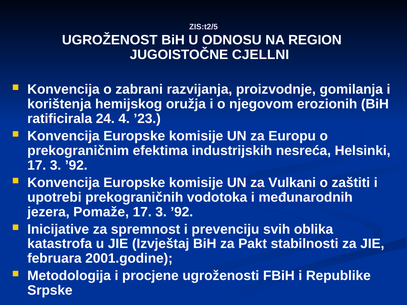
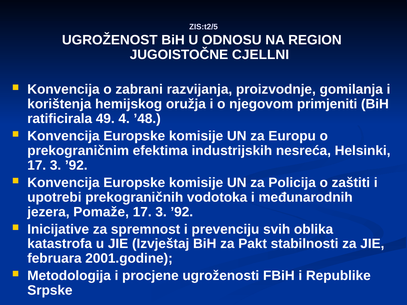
erozionih: erozionih -> primjeniti (327, 104)
24: 24 -> 49 (105, 119)
’23: ’23 -> ’48 (147, 119)
Vulkani: Vulkani -> Policija (292, 183)
